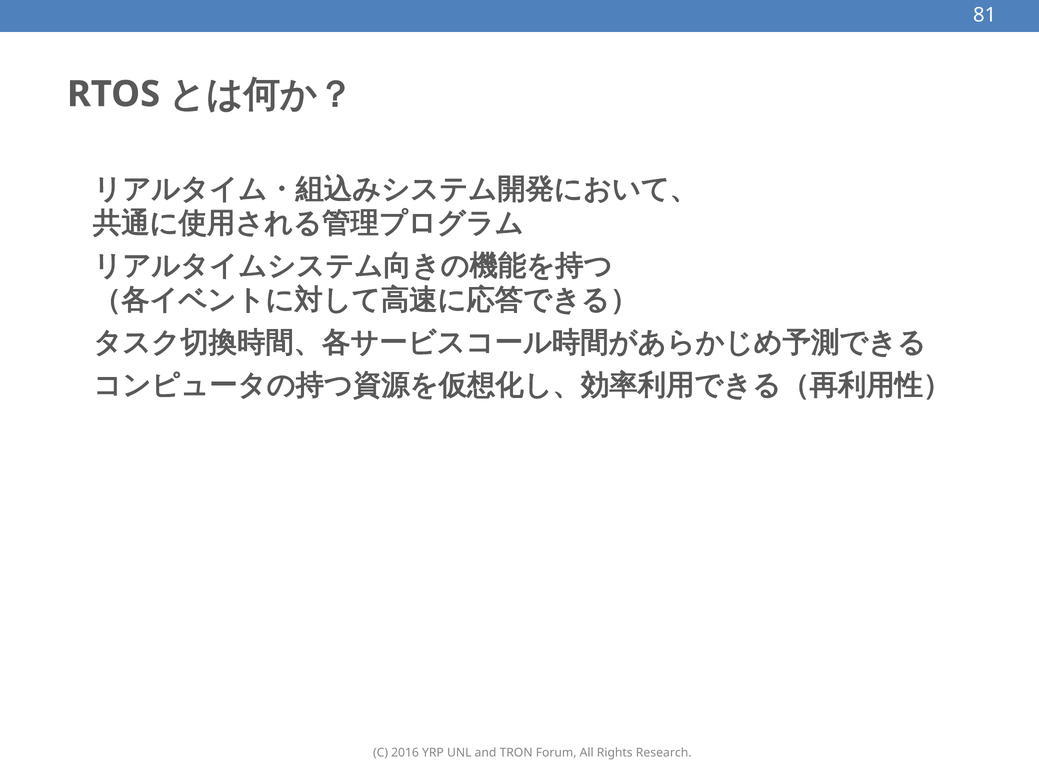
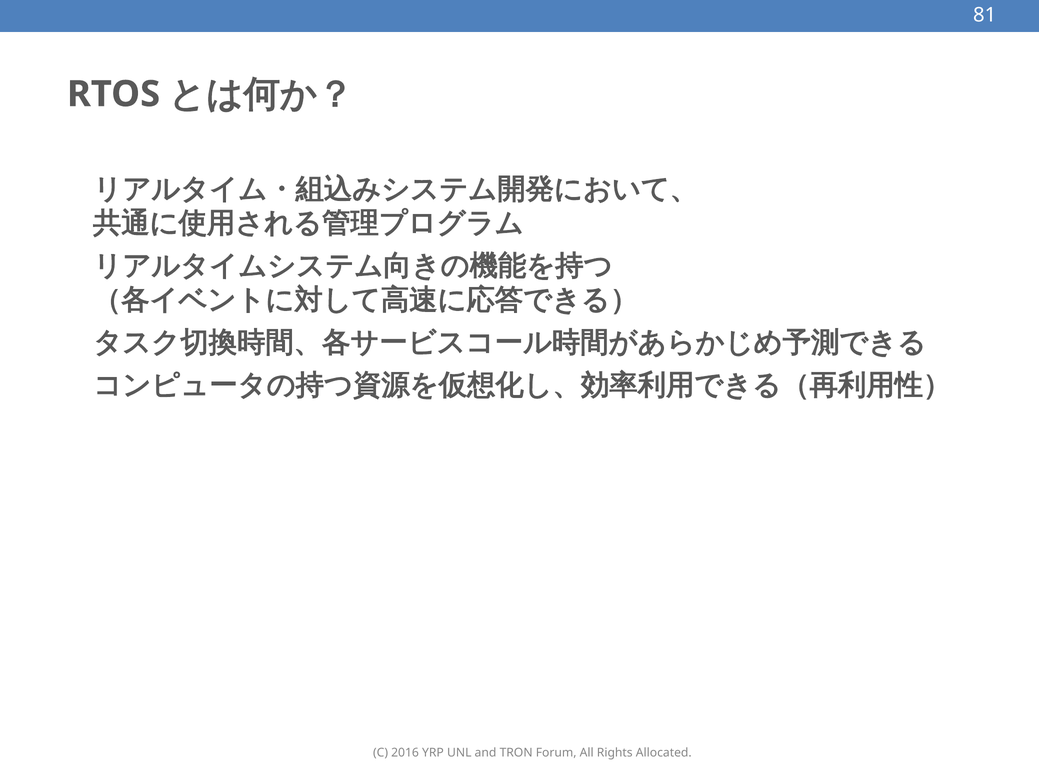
Research: Research -> Allocated (664, 753)
